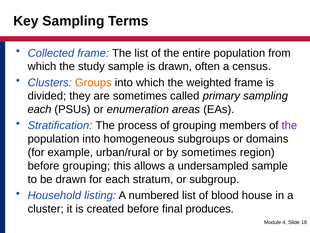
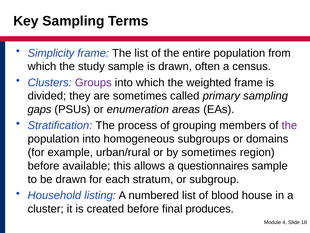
Collected: Collected -> Simplicity (51, 53)
Groups colour: orange -> purple (93, 82)
each: each -> gaps (40, 109)
before grouping: grouping -> available (86, 166)
undersampled: undersampled -> questionnaires (213, 166)
